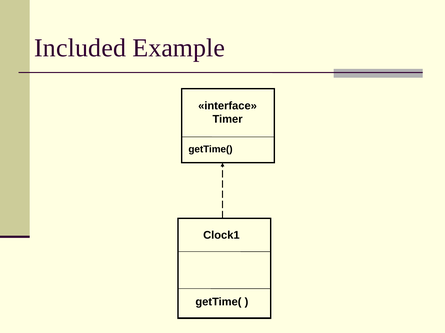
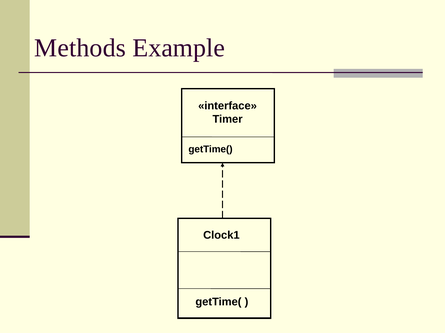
Included: Included -> Methods (80, 48)
